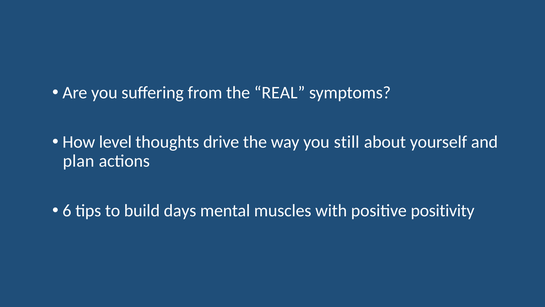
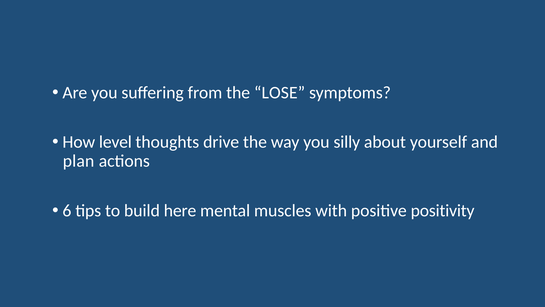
REAL: REAL -> LOSE (280, 92)
still: still -> silly (347, 142)
days: days -> here (180, 210)
